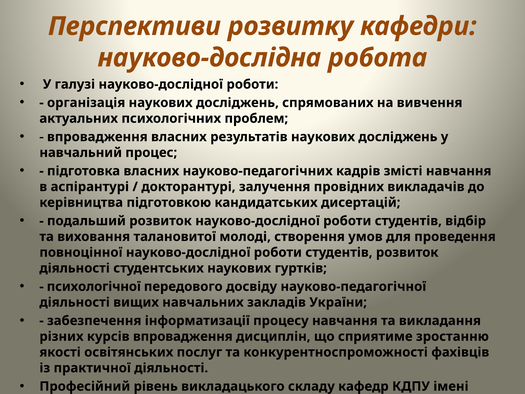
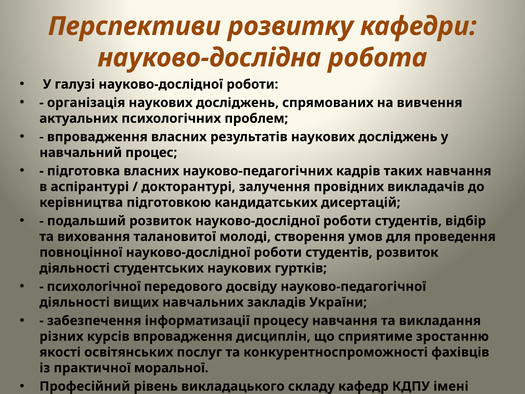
змісті: змісті -> таких (403, 171)
практичної діяльності: діяльності -> моральної (171, 368)
